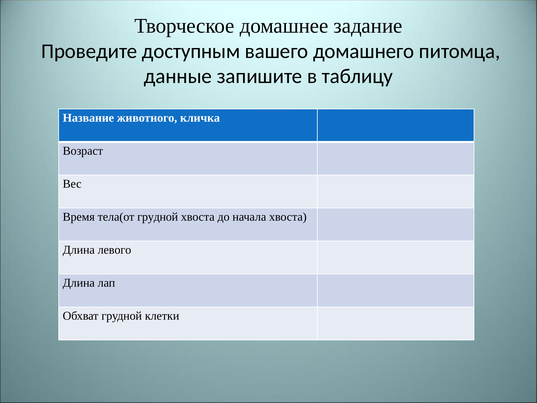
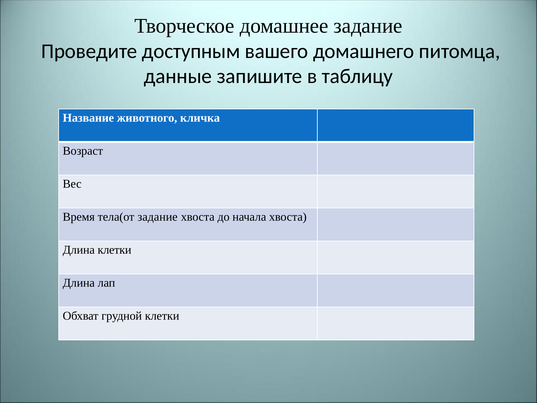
тела(от грудной: грудной -> задание (158, 217)
Длина левого: левого -> клетки (115, 250)
